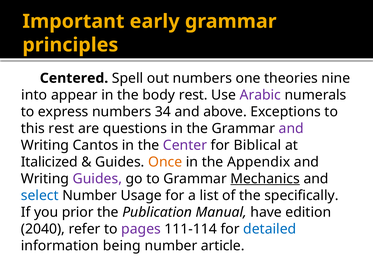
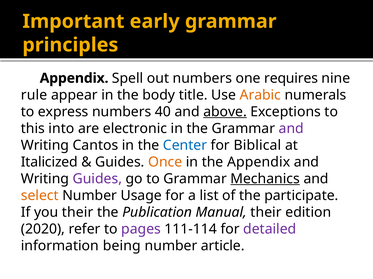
Centered: Centered -> Appendix (74, 78)
theories: theories -> requires (291, 78)
into: into -> rule (34, 95)
body rest: rest -> title (193, 95)
Arabic colour: purple -> orange (260, 95)
34: 34 -> 40 (163, 112)
above underline: none -> present (225, 112)
this rest: rest -> into (61, 129)
questions: questions -> electronic (135, 129)
Center colour: purple -> blue (185, 146)
select colour: blue -> orange (40, 196)
specifically: specifically -> participate (301, 196)
you prior: prior -> their (78, 213)
Manual have: have -> their (266, 213)
2040: 2040 -> 2020 (43, 230)
detailed colour: blue -> purple (270, 230)
